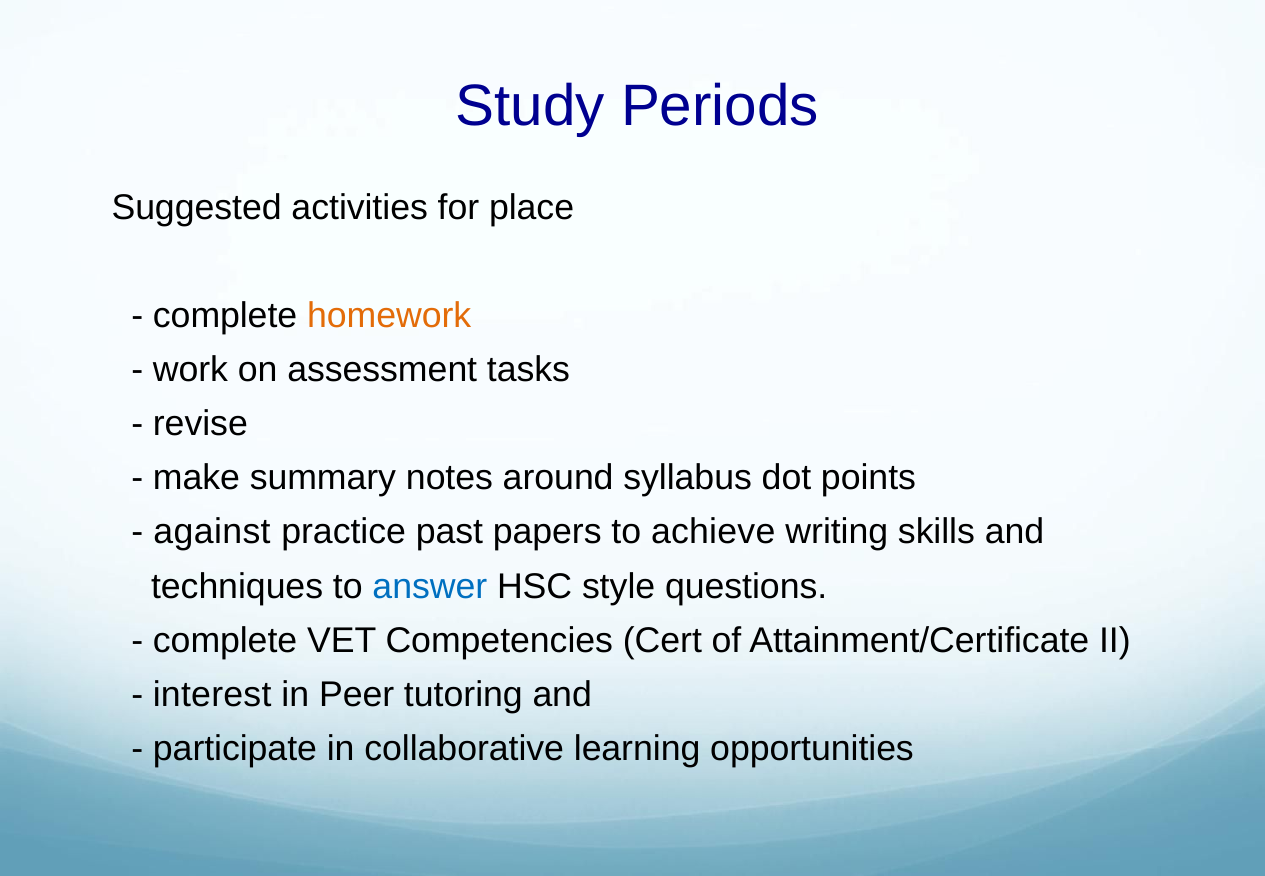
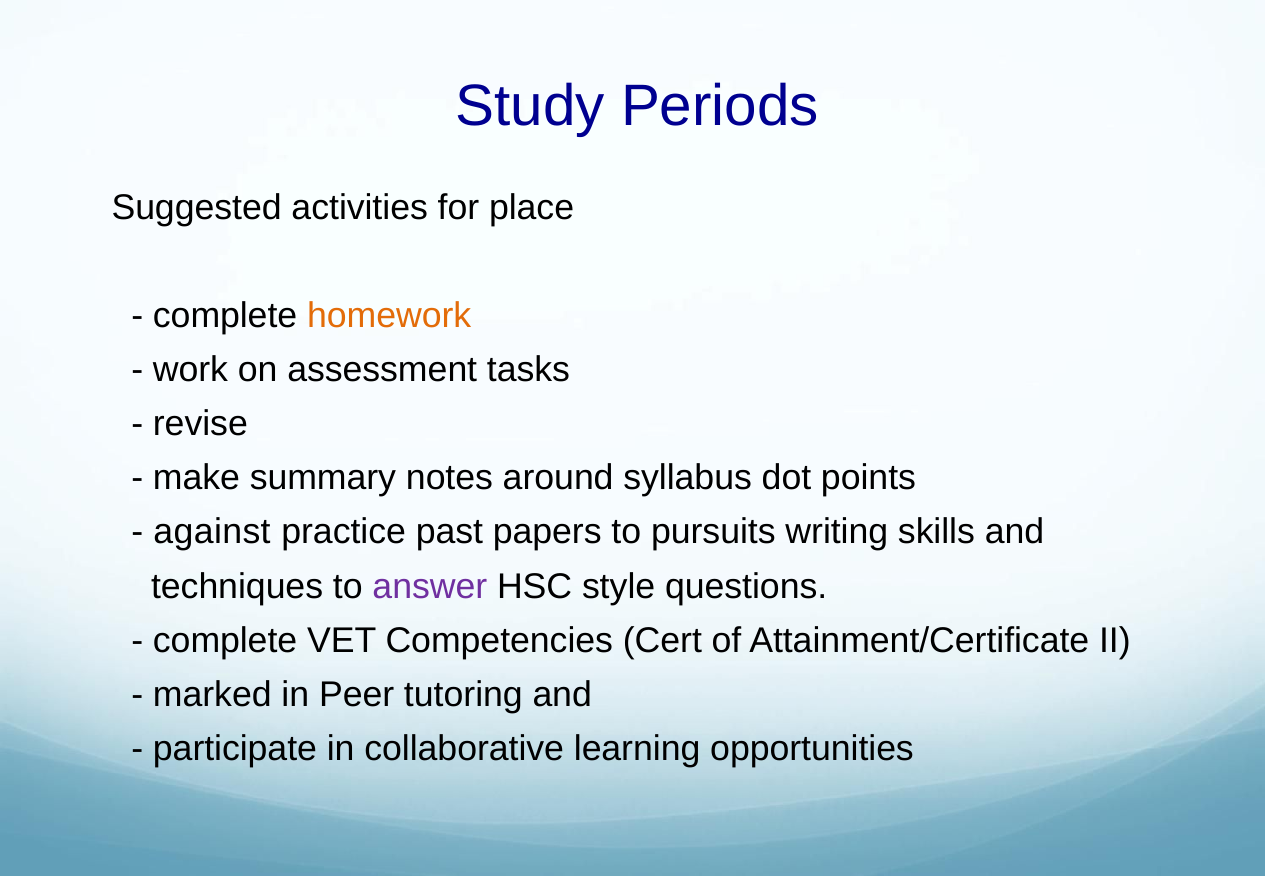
achieve: achieve -> pursuits (713, 532)
answer colour: blue -> purple (430, 586)
interest: interest -> marked (212, 694)
